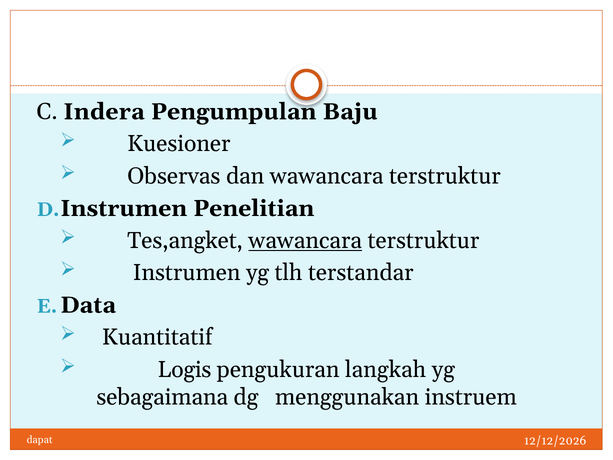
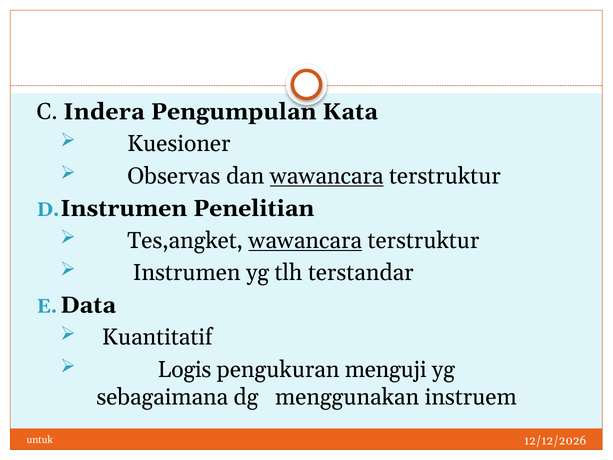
Baju: Baju -> Kata (350, 112)
wawancara underline: none -> present (327, 176)
langkah: langkah -> menguji (386, 369)
dapat: dapat -> untuk (40, 440)
